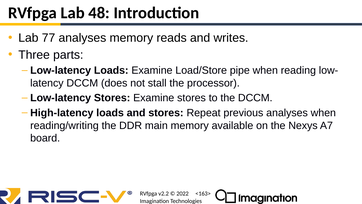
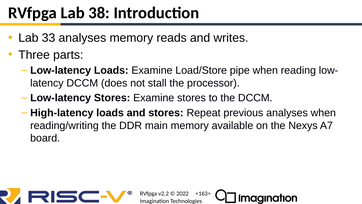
48: 48 -> 38 (99, 13)
77: 77 -> 33 (49, 38)
